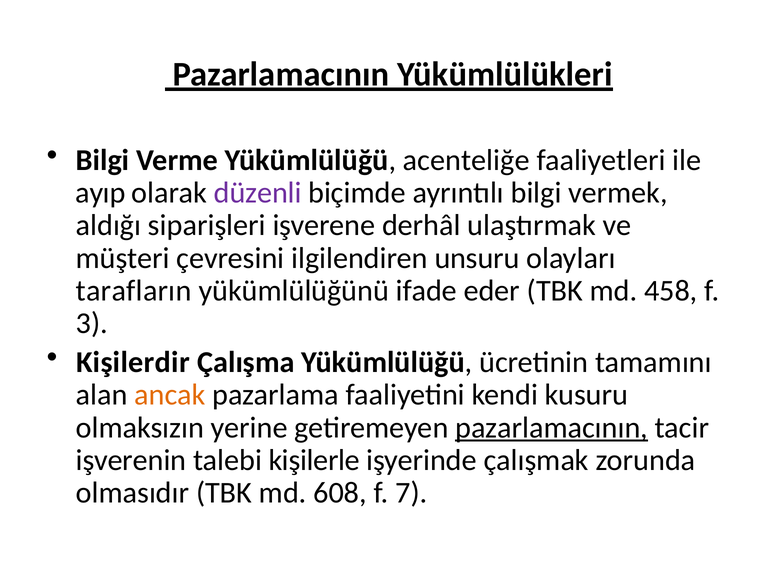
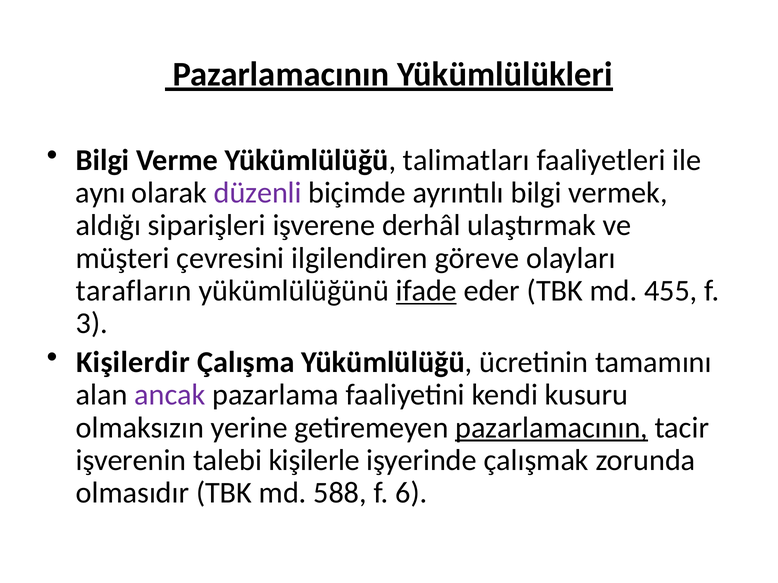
acenteliğe: acenteliğe -> talimatları (466, 160)
ayıp: ayıp -> aynı (100, 193)
unsuru: unsuru -> göreve (477, 258)
ifade underline: none -> present (426, 291)
458: 458 -> 455 (671, 291)
ancak colour: orange -> purple (170, 395)
608: 608 -> 588 (340, 493)
7: 7 -> 6 (411, 493)
